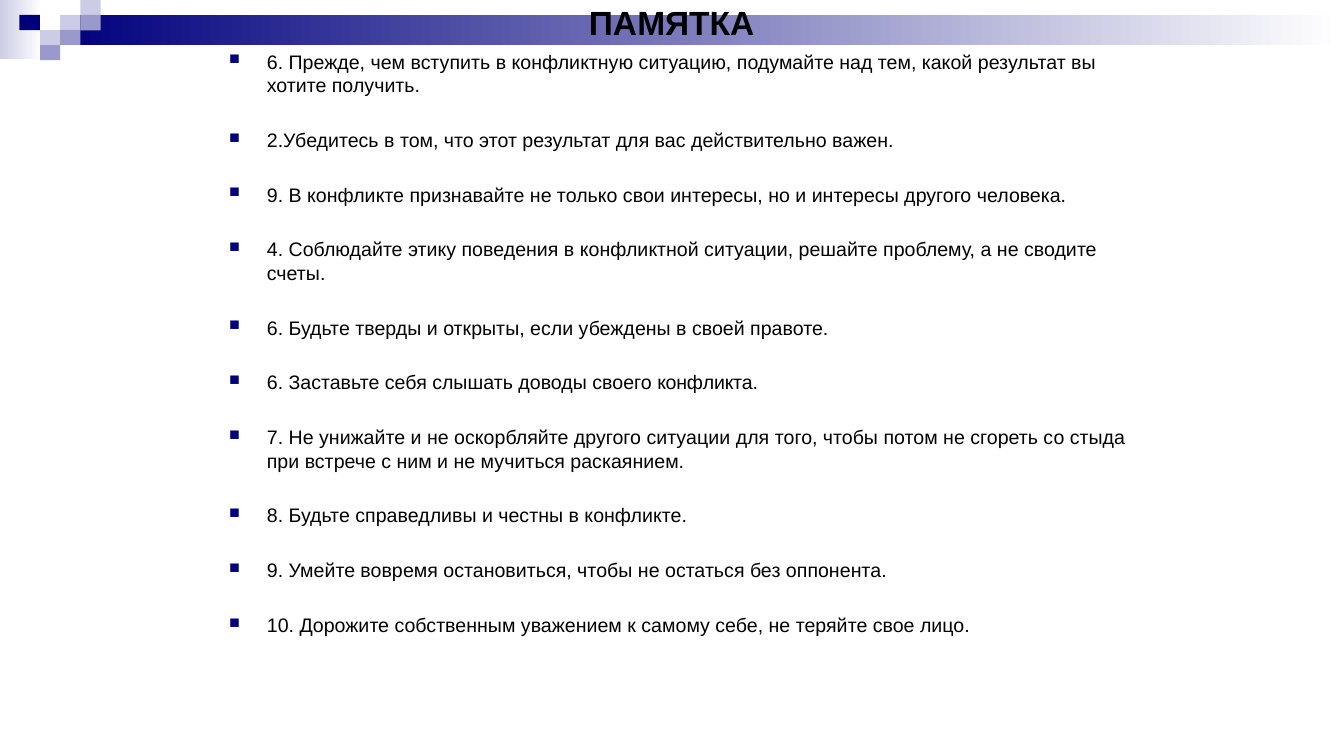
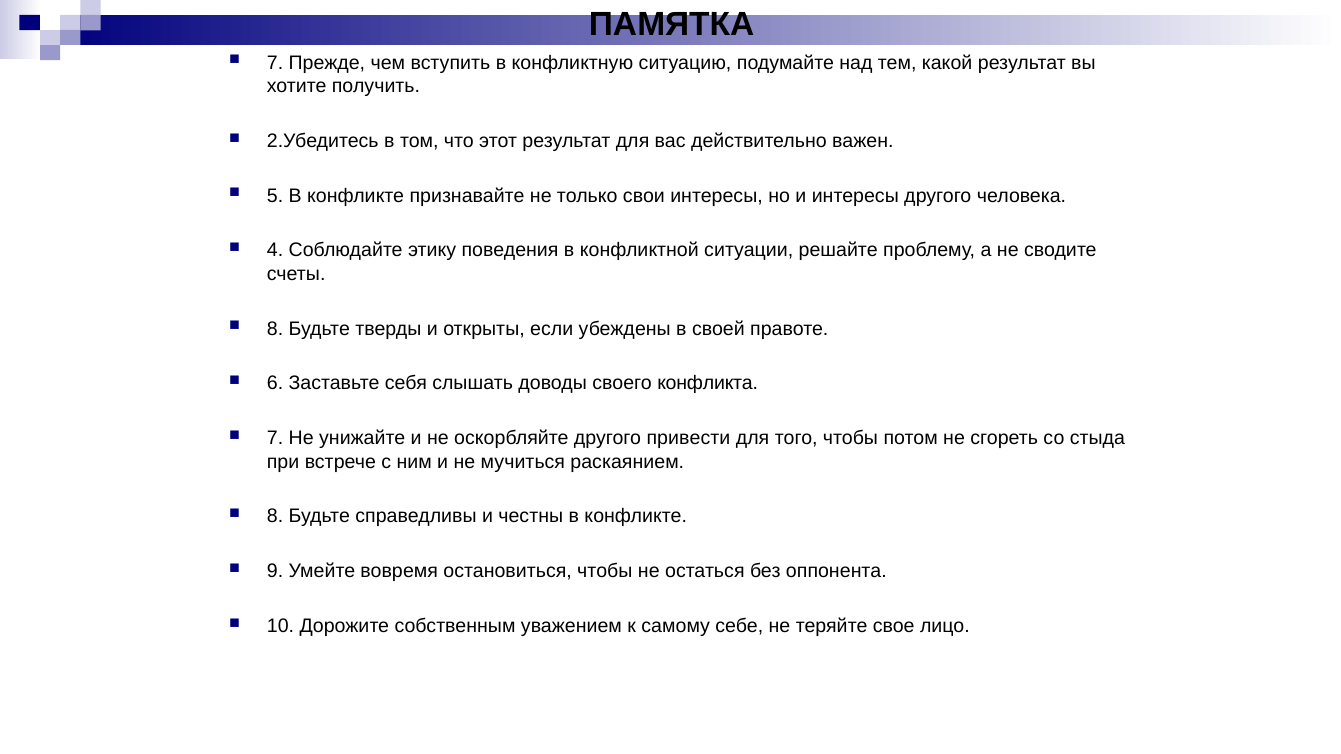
6: 6 -> 7 (275, 63)
9: 9 -> 5 (275, 196)
6: 6 -> 8 (275, 329)
другого ситуации: ситуации -> привести (688, 438)
